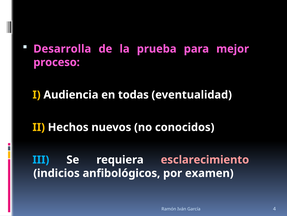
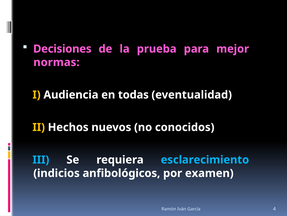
Desarrolla: Desarrolla -> Decisiones (62, 49)
proceso: proceso -> normas (56, 62)
esclarecimiento colour: pink -> light blue (205, 159)
